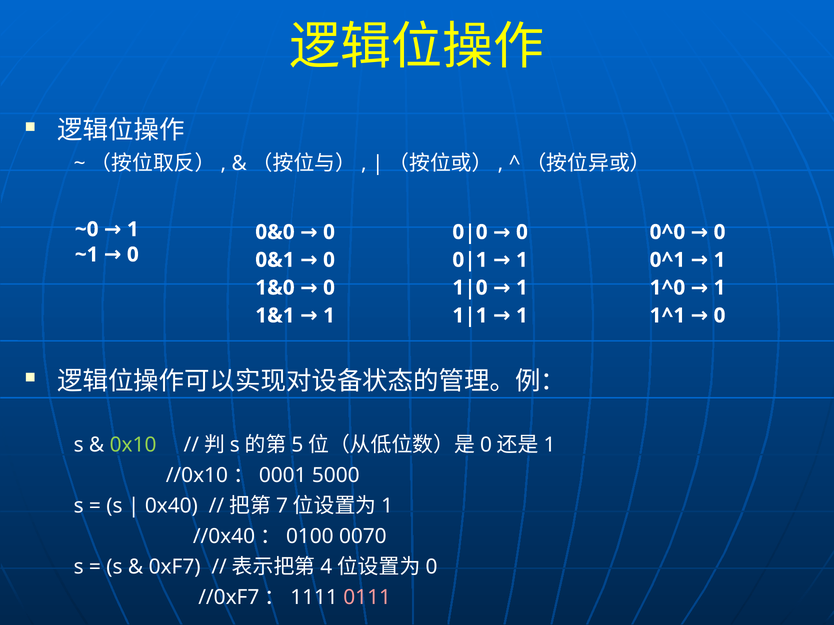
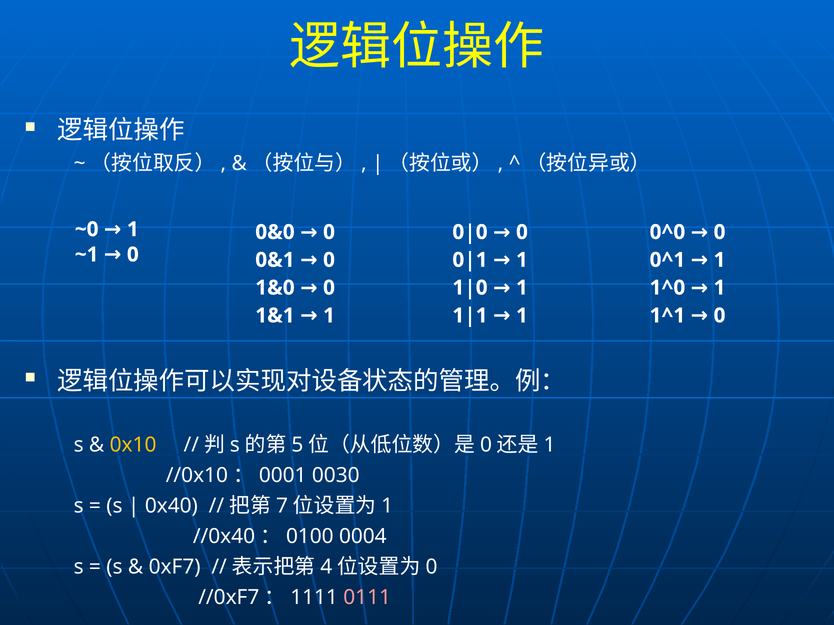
0x10 colour: light green -> yellow (133, 445)
5000: 5000 -> 0030 (336, 476)
0070: 0070 -> 0004 (363, 537)
